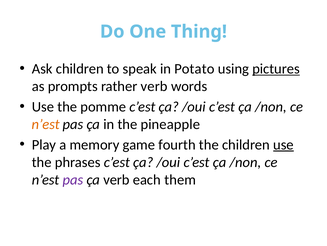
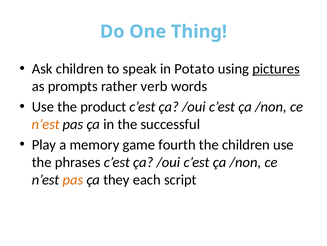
pomme: pomme -> product (103, 106)
pineapple: pineapple -> successful (170, 124)
use underline: present -> none (283, 144)
pas colour: purple -> orange (73, 179)
ça verb: verb -> they (116, 179)
them: them -> script (180, 179)
